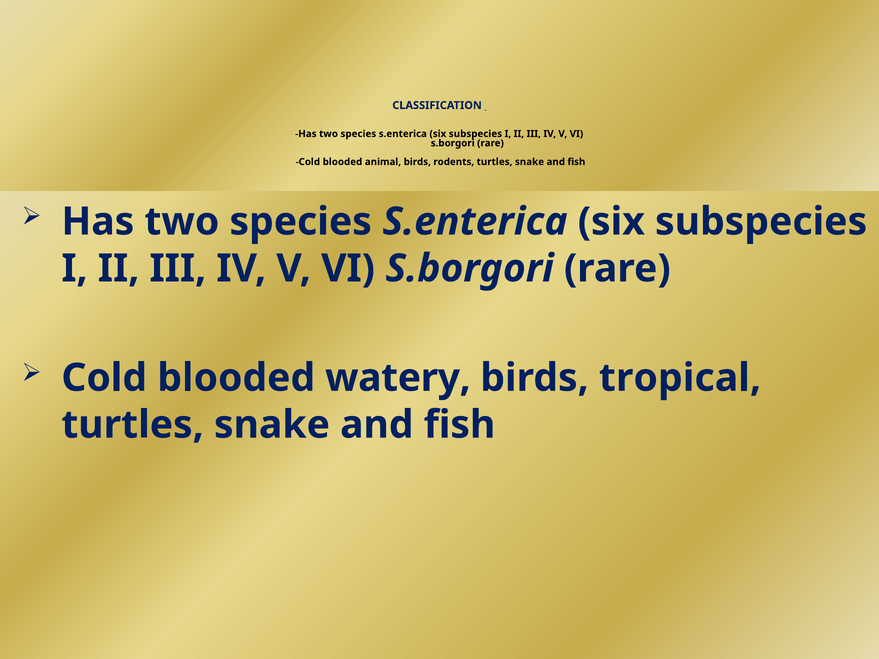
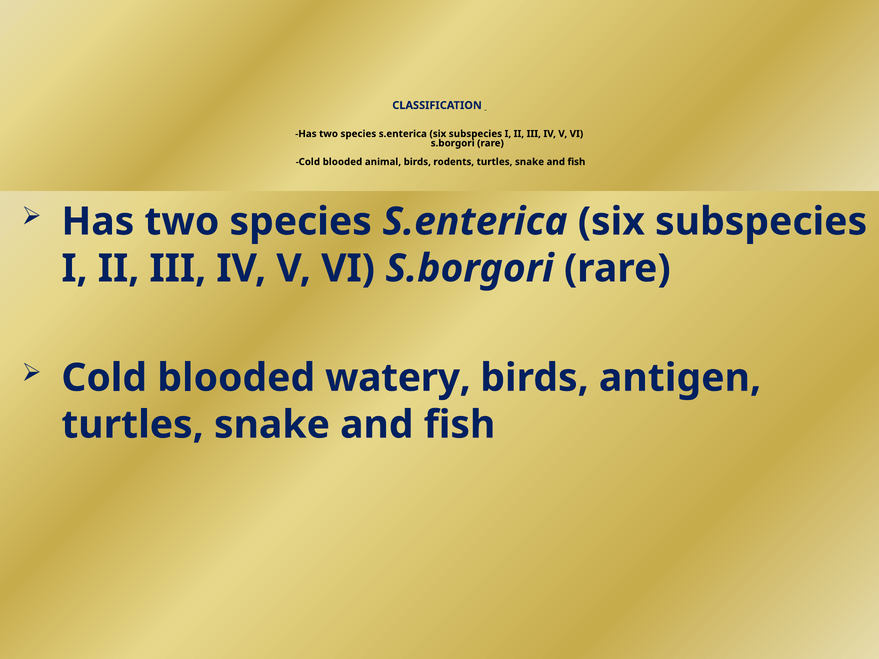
tropical: tropical -> antigen (680, 378)
